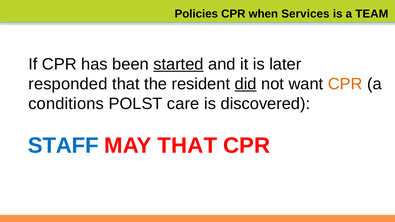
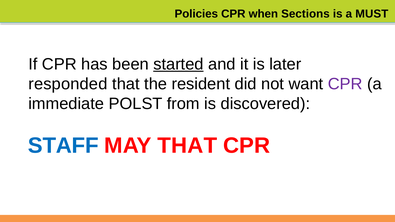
Services: Services -> Sections (305, 14)
TEAM: TEAM -> MUST (372, 14)
did underline: present -> none (246, 84)
CPR colour: orange -> purple (345, 84)
conditions: conditions -> immediate (66, 104)
care: care -> from (183, 104)
